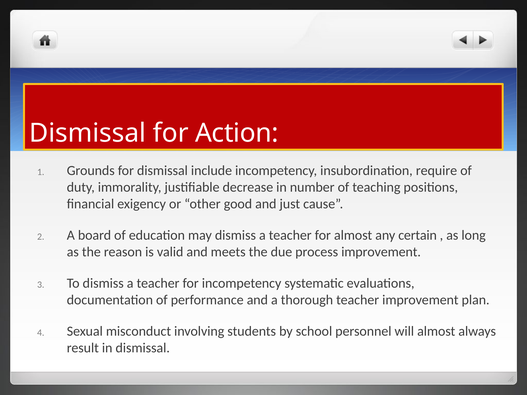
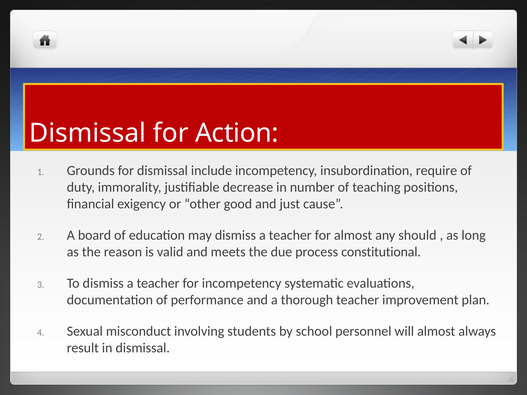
certain: certain -> should (417, 236)
process improvement: improvement -> constitutional (381, 252)
